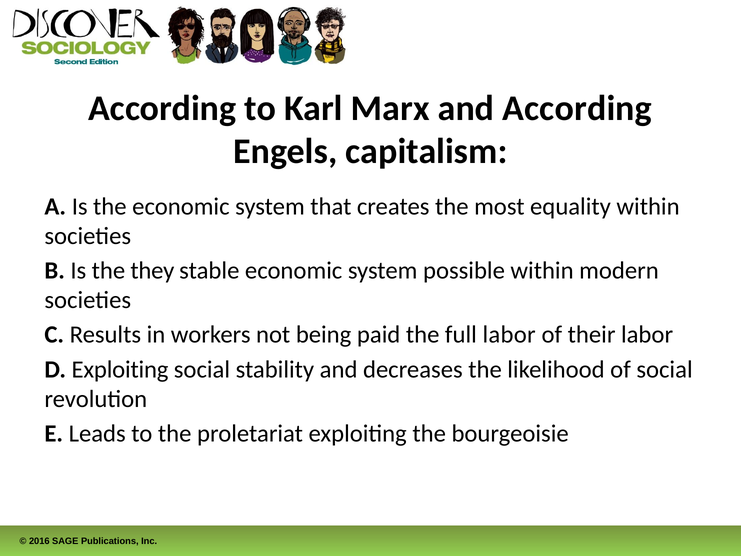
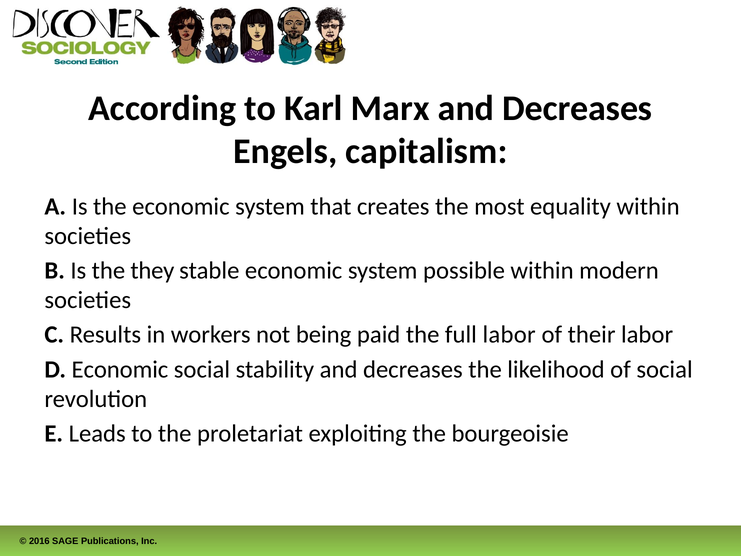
Marx and According: According -> Decreases (577, 108)
D Exploiting: Exploiting -> Economic (120, 369)
